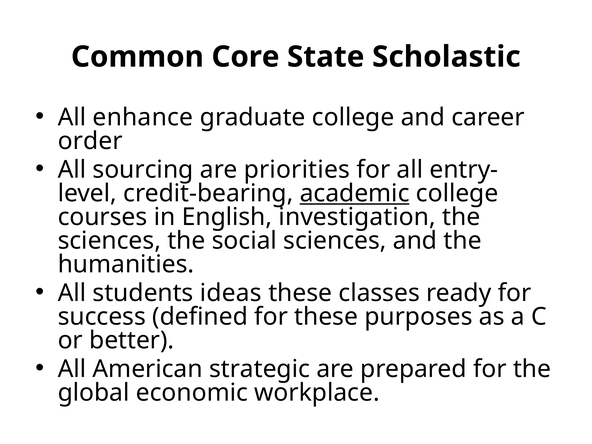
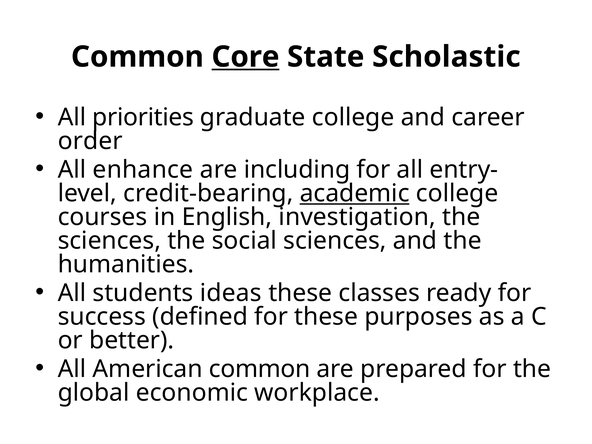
Core underline: none -> present (245, 57)
enhance: enhance -> priorities (143, 117)
sourcing: sourcing -> enhance (143, 170)
priorities: priorities -> including (297, 170)
American strategic: strategic -> common (260, 369)
